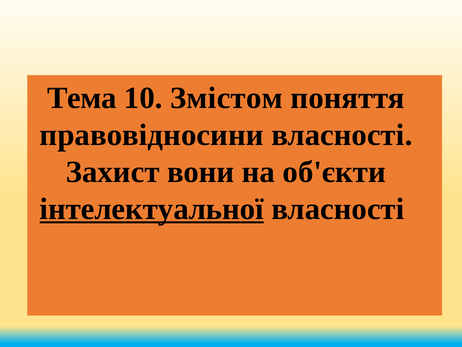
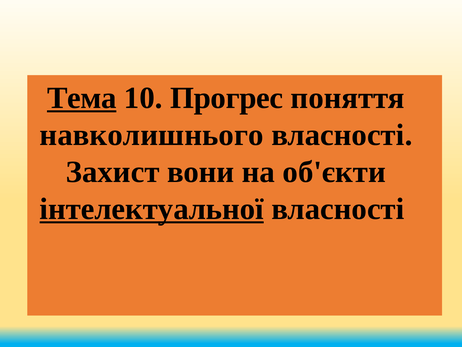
Тема underline: none -> present (82, 98)
Змістом: Змістом -> Прогрес (227, 98)
правовідносини: правовідносини -> навколишнього (152, 135)
